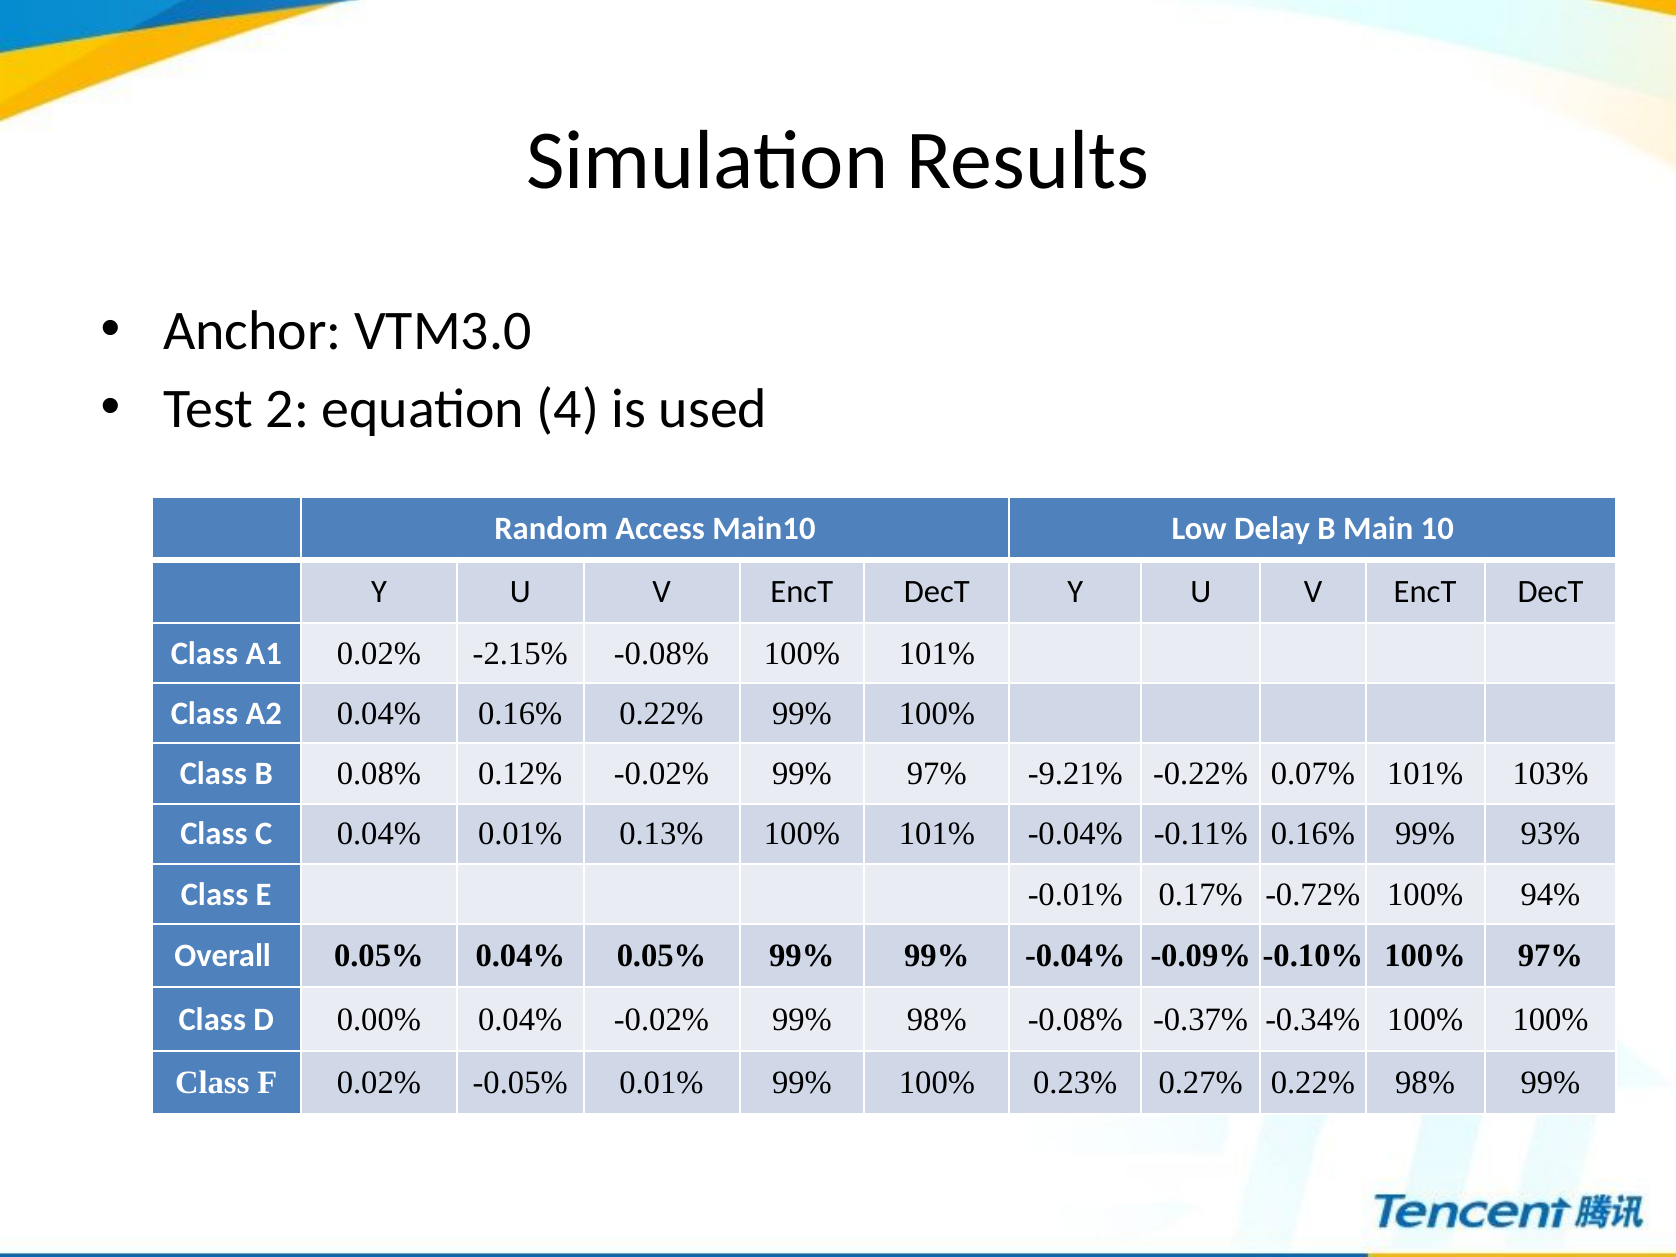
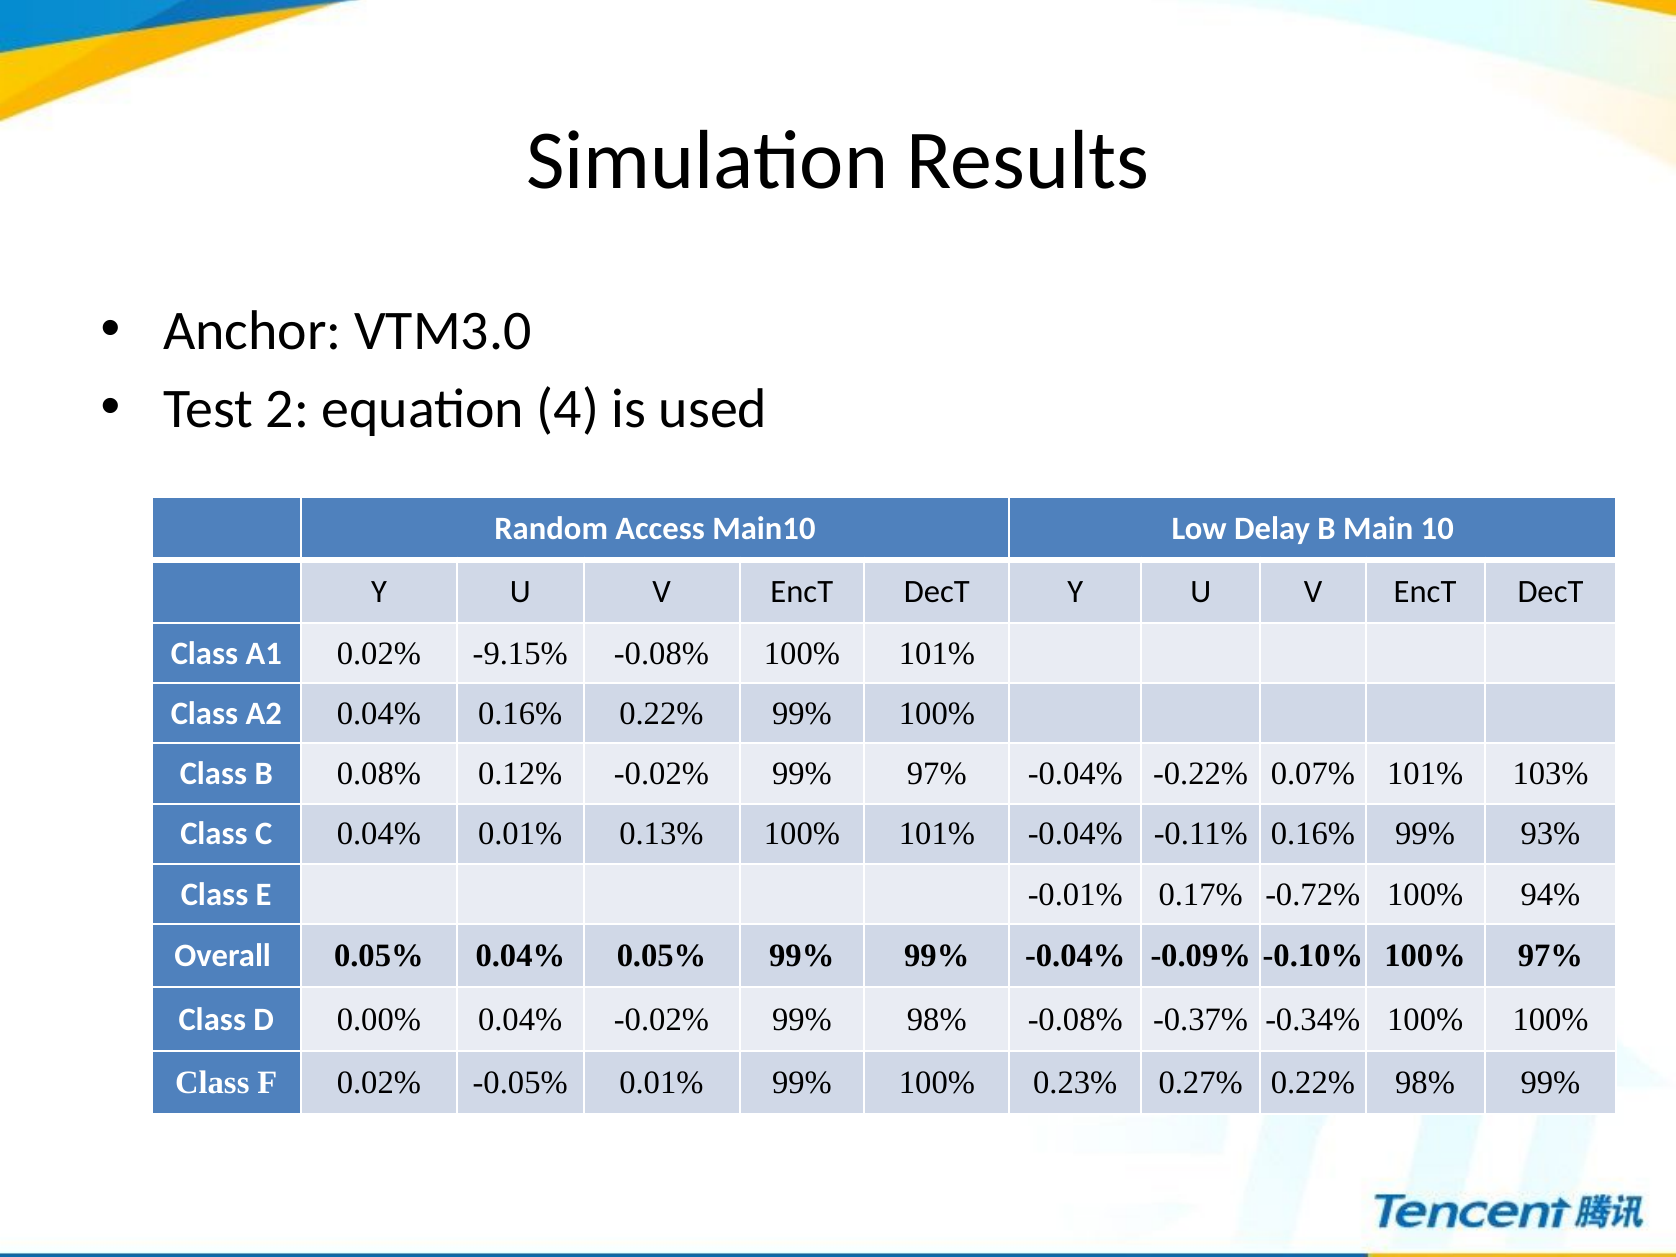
-2.15%: -2.15% -> -9.15% (520, 653)
97% -9.21%: -9.21% -> -0.04% (1075, 774)
